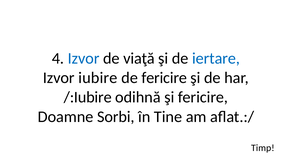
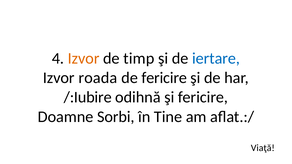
Izvor colour: blue -> orange (84, 58)
viaţă: viaţă -> timp (139, 58)
iubire: iubire -> roada (98, 78)
Timp: Timp -> Viaţă (263, 148)
